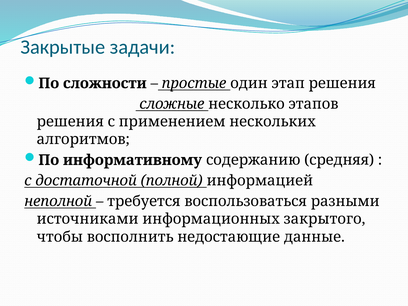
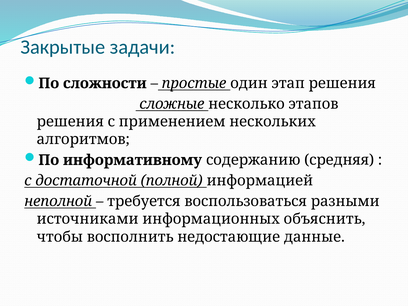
закрытого: закрытого -> объяснить (325, 219)
